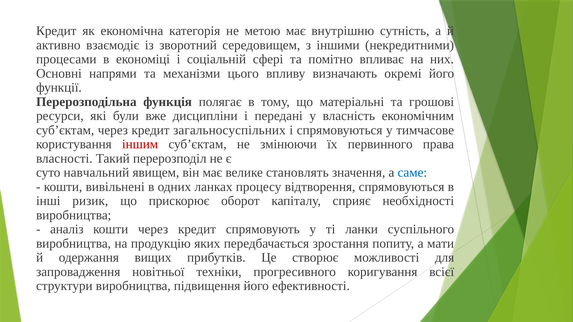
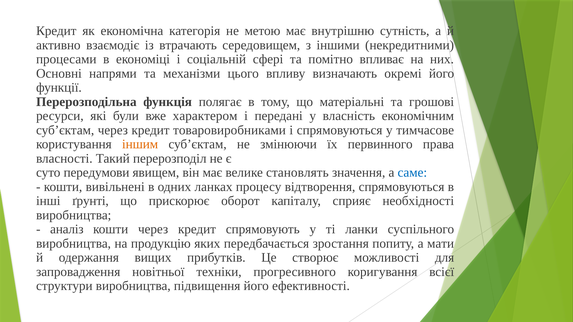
зворотний: зворотний -> втрачають (188, 45)
дисципліни: дисципліни -> характером (205, 116)
загальносуспільних: загальносуспільних -> товаровиробниками (229, 130)
іншим colour: red -> orange (140, 144)
навчальний: навчальний -> передумови (97, 173)
ризик: ризик -> ґрунті (90, 201)
